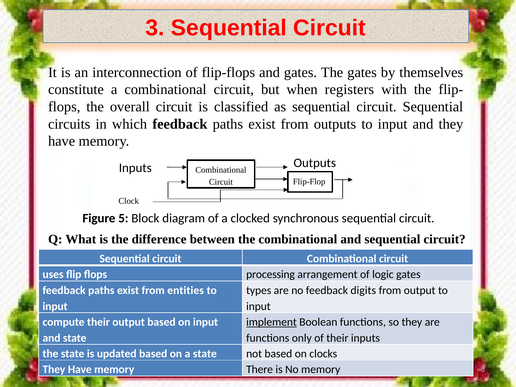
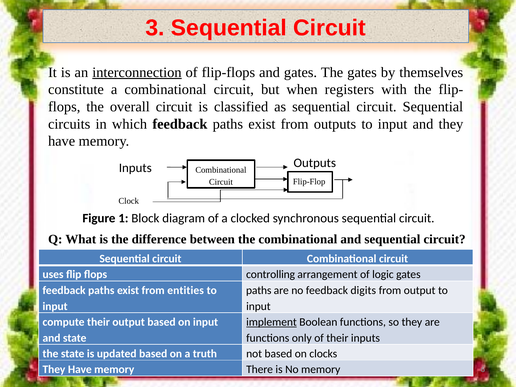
interconnection underline: none -> present (137, 72)
5: 5 -> 1 (123, 218)
processing: processing -> controlling (271, 274)
types: types -> paths (259, 290)
a state: state -> truth (205, 354)
